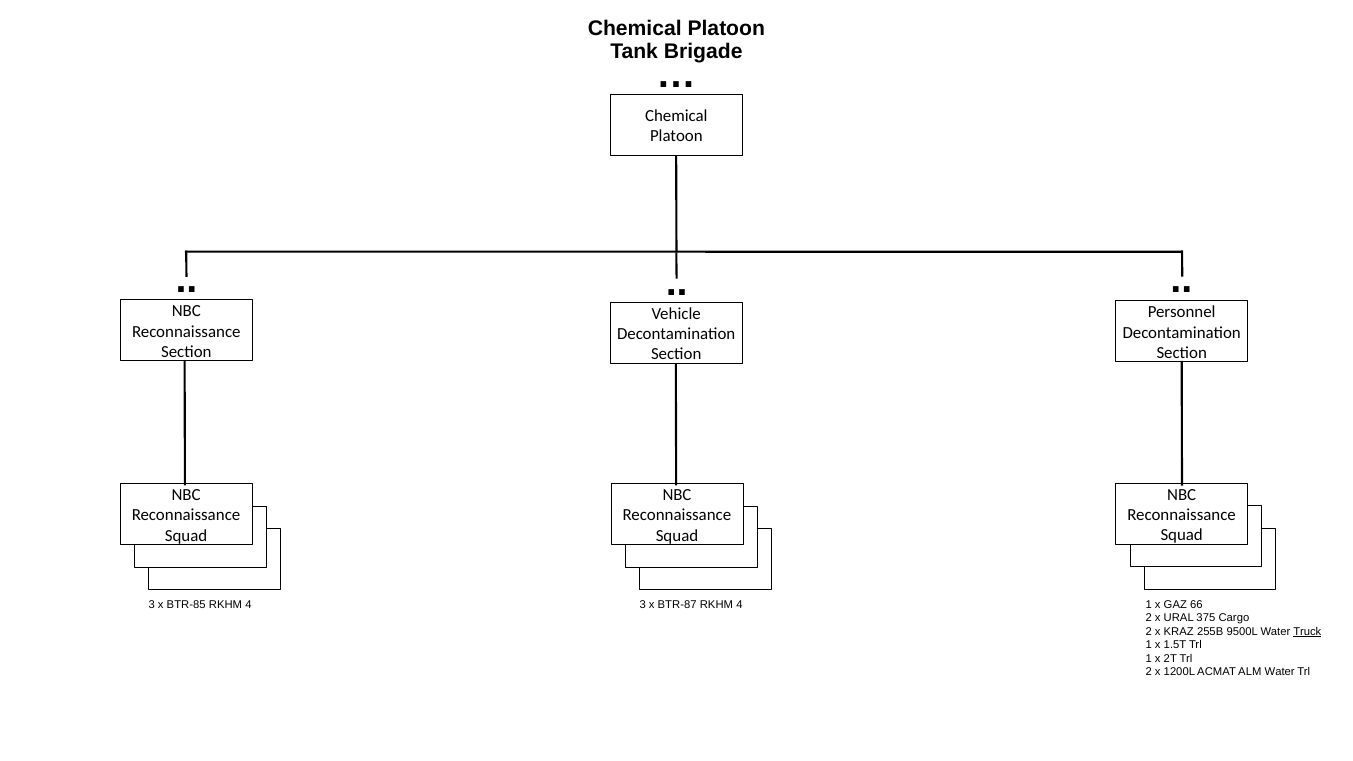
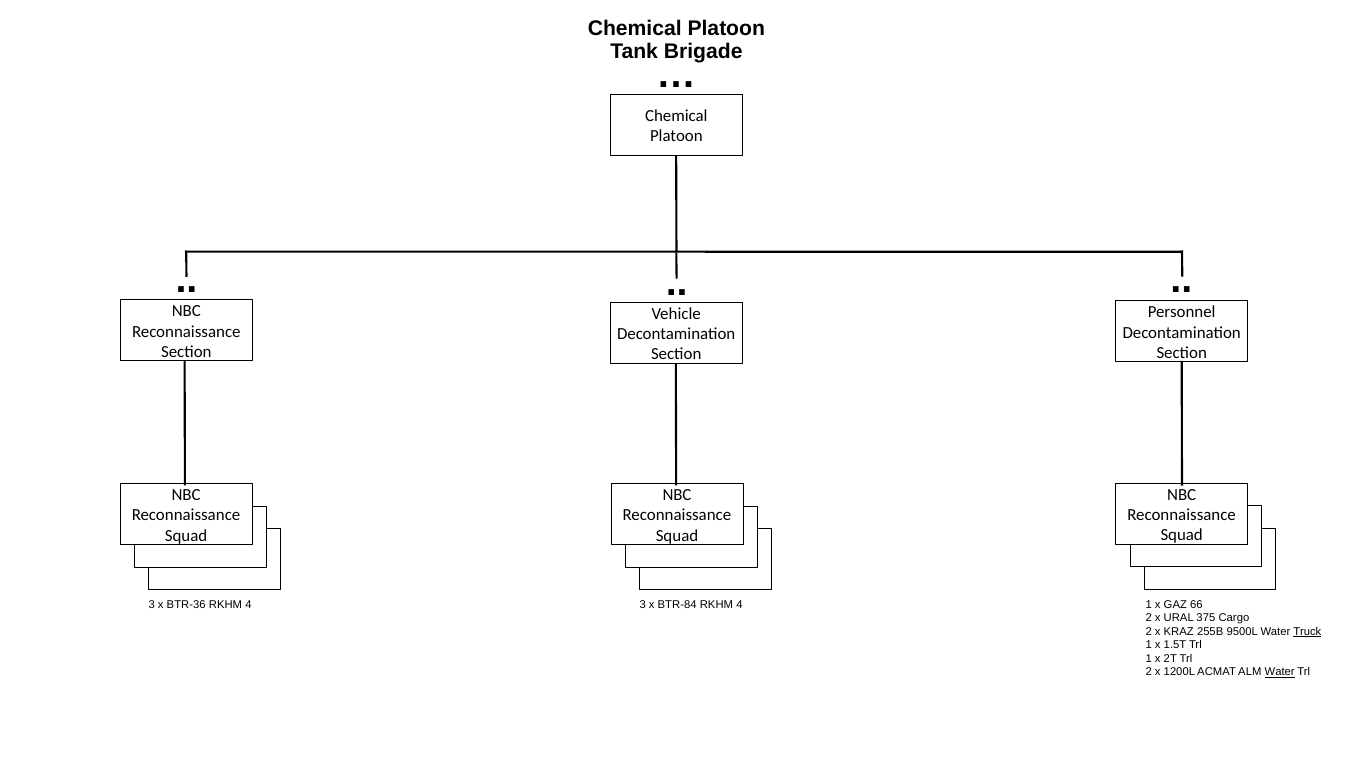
BTR-85: BTR-85 -> BTR-36 (186, 605)
BTR-87: BTR-87 -> BTR-84 (677, 605)
Water underline: none -> present (1280, 672)
